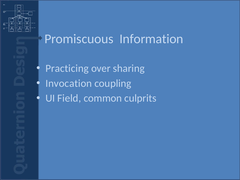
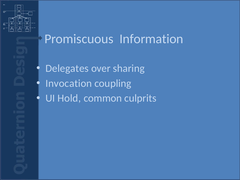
Practicing: Practicing -> Delegates (67, 68)
Field: Field -> Hold (69, 98)
